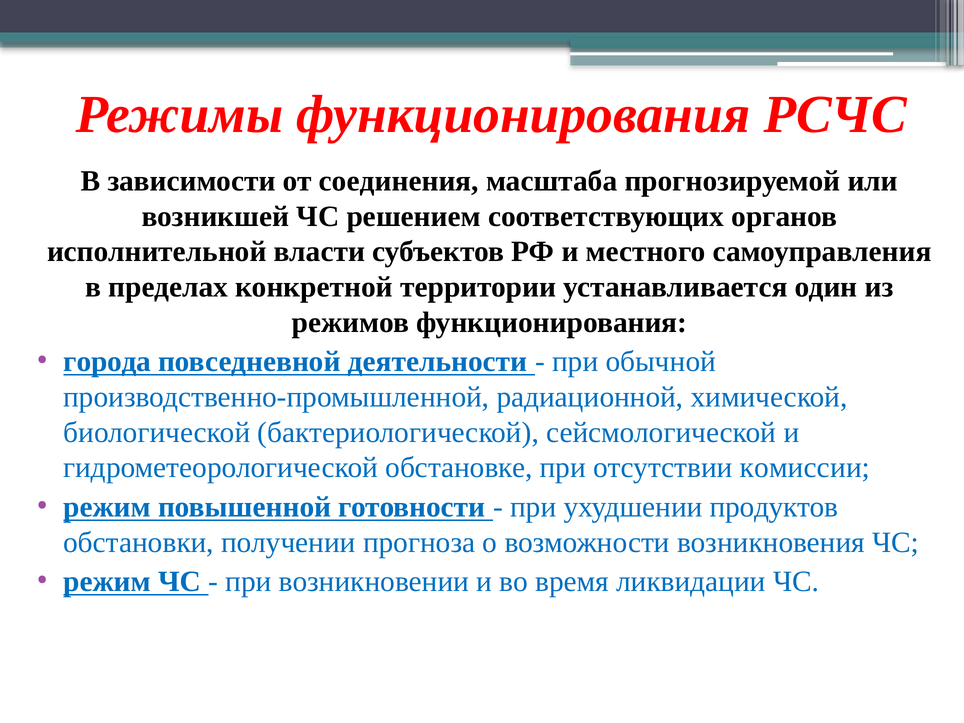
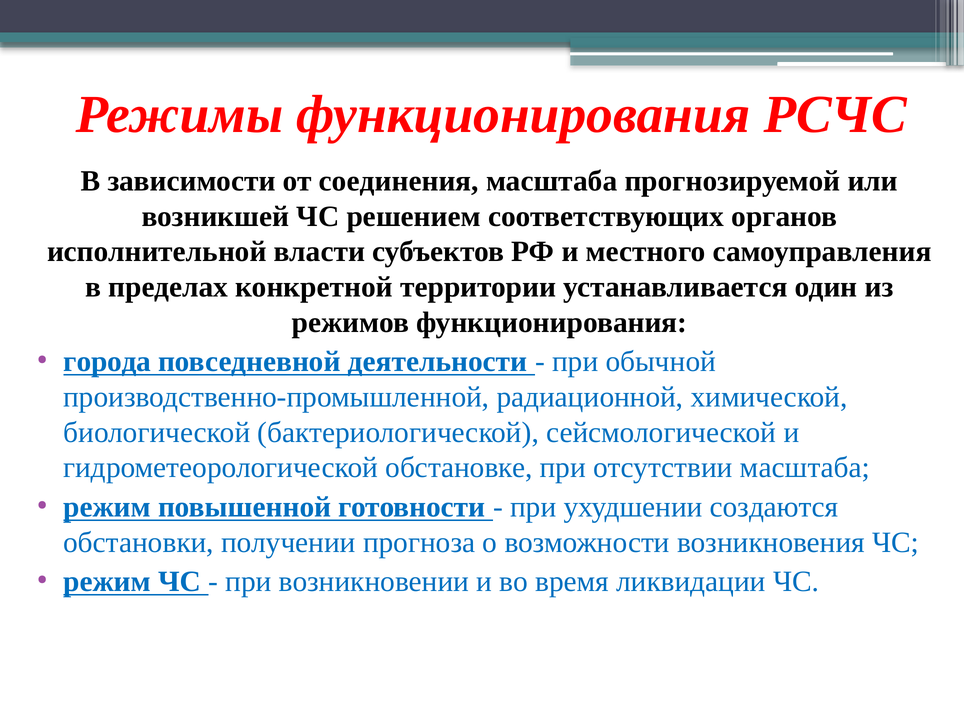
отсутствии комиссии: комиссии -> масштаба (805, 468)
продуктов: продуктов -> создаются (774, 507)
